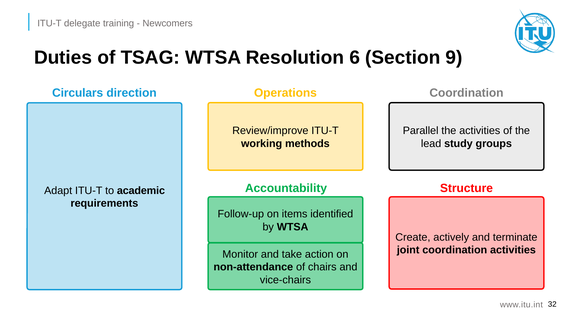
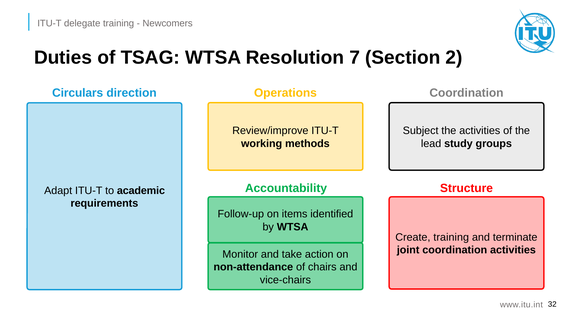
6: 6 -> 7 (355, 58)
9: 9 -> 2 (454, 58)
Parallel: Parallel -> Subject (421, 131)
Create actively: actively -> training (451, 237)
